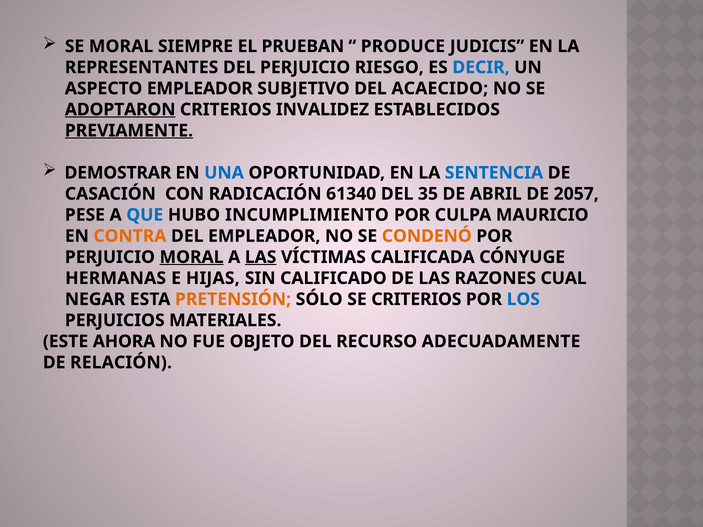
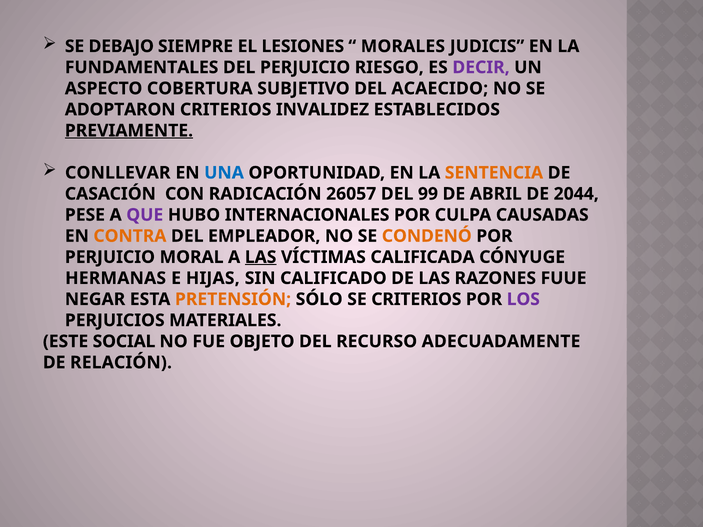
SE MORAL: MORAL -> DEBAJO (121, 46)
PRUEBAN: PRUEBAN -> LESIONES (303, 46)
PRODUCE: PRODUCE -> MORALES (403, 46)
REPRESENTANTES: REPRESENTANTES -> FUNDAMENTALES (142, 67)
DECIR colour: blue -> purple (481, 67)
ASPECTO EMPLEADOR: EMPLEADOR -> COBERTURA (200, 88)
ADOPTARON underline: present -> none (120, 110)
DEMOSTRAR: DEMOSTRAR -> CONLLEVAR (118, 173)
SENTENCIA colour: blue -> orange (494, 173)
61340: 61340 -> 26057 (351, 194)
35: 35 -> 99 (428, 194)
2057: 2057 -> 2044 (576, 194)
QUE colour: blue -> purple (145, 215)
INCUMPLIMIENTO: INCUMPLIMIENTO -> INTERNACIONALES (307, 215)
MAURICIO: MAURICIO -> CAUSADAS (542, 215)
MORAL underline: present -> none (192, 257)
CUAL: CUAL -> FUUE (564, 278)
LOS colour: blue -> purple (523, 299)
AHORA: AHORA -> SOCIAL (124, 342)
